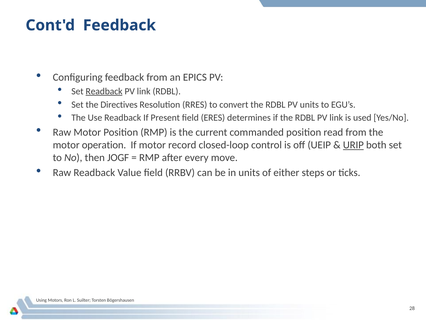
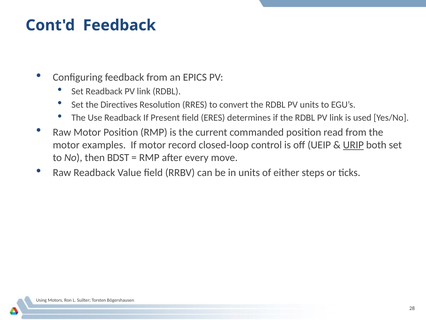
Readback underline: present -> none (104, 91)
operation: operation -> examples (104, 145)
JOGF: JOGF -> BDST (118, 158)
